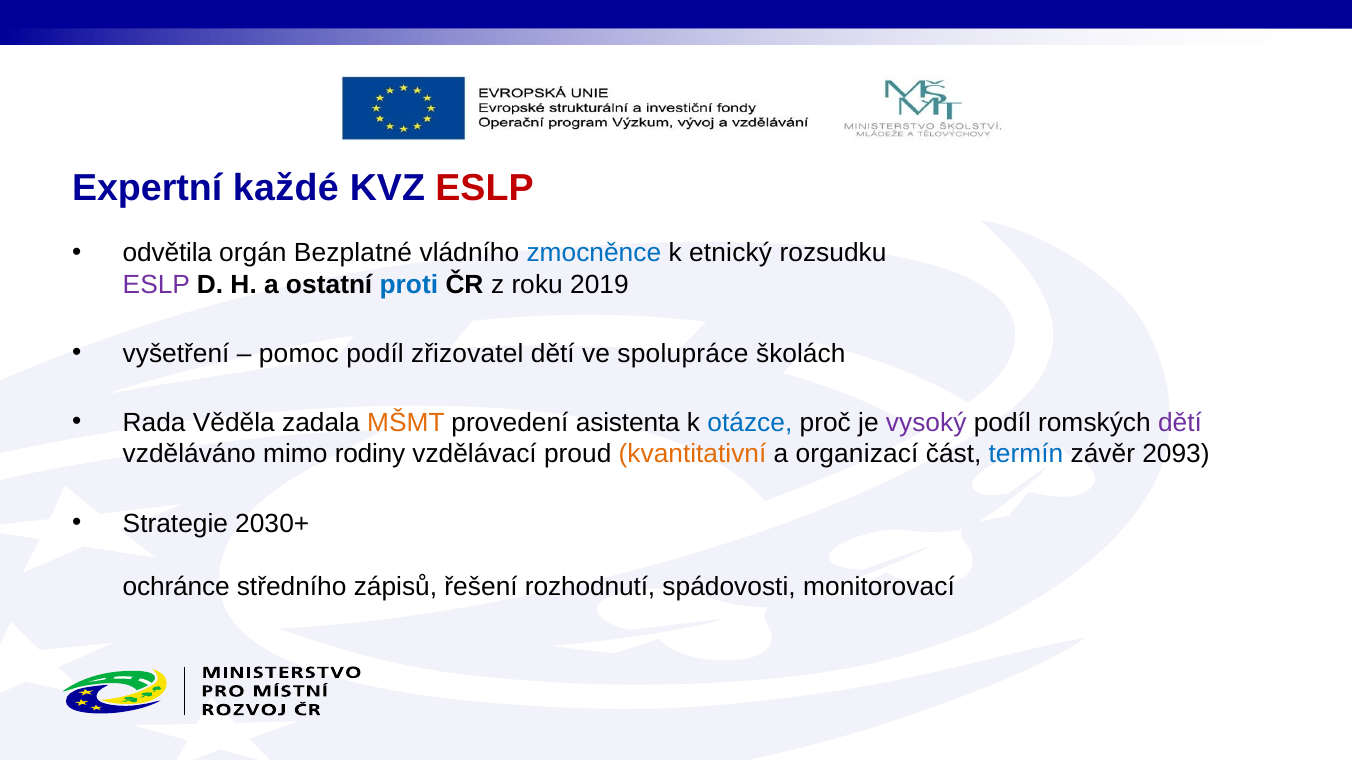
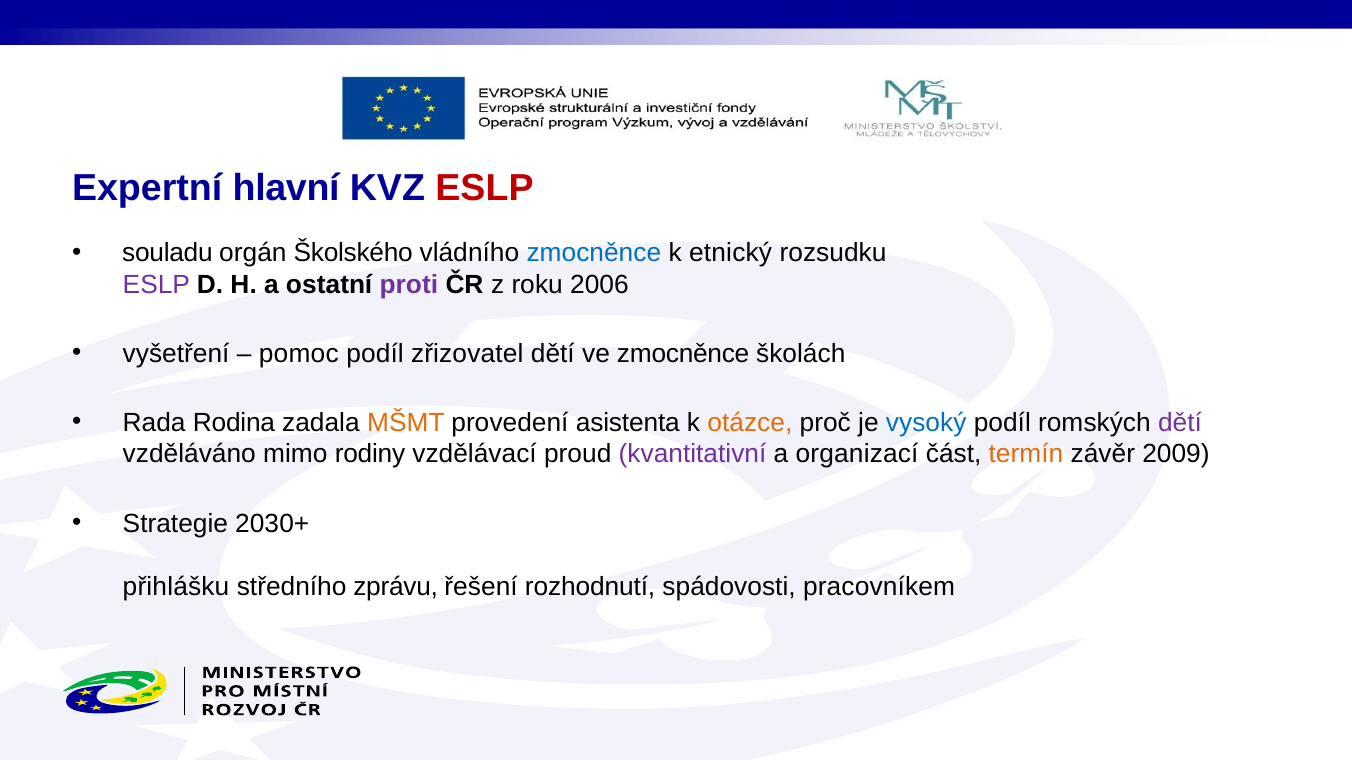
každé: každé -> hlavní (286, 189)
odvětila: odvětila -> souladu (167, 253)
Bezplatné: Bezplatné -> Školského (353, 253)
proti colour: blue -> purple (409, 285)
2019: 2019 -> 2006 (599, 285)
ve spolupráce: spolupráce -> zmocněnce (683, 354)
Věděla: Věděla -> Rodina (234, 423)
otázce colour: blue -> orange (750, 423)
vysoký colour: purple -> blue (926, 423)
kvantitativní colour: orange -> purple (693, 455)
termín colour: blue -> orange (1026, 455)
2093: 2093 -> 2009 (1176, 455)
ochránce: ochránce -> přihlášku (176, 587)
zápisů: zápisů -> zprávu (396, 587)
monitorovací: monitorovací -> pracovníkem (879, 587)
